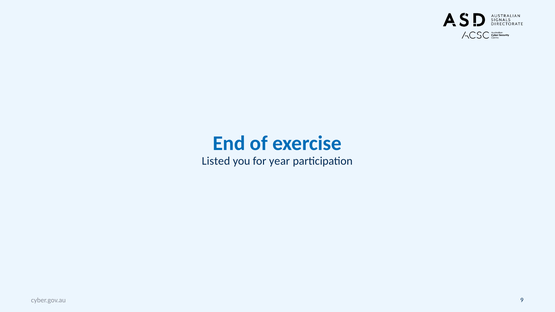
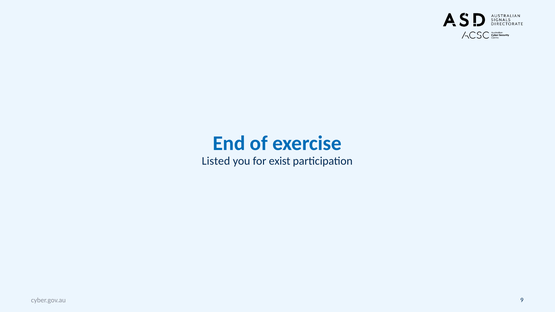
year: year -> exist (280, 161)
